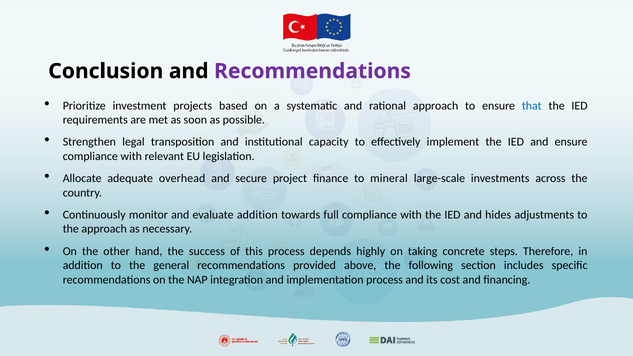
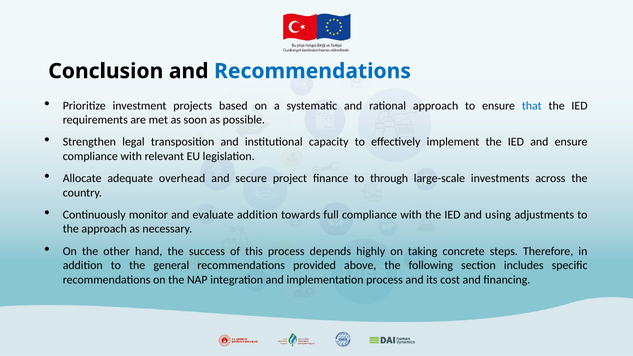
Recommendations colour: purple -> blue (312, 71)
mineral: mineral -> through (389, 178)
hides: hides -> using (498, 215)
